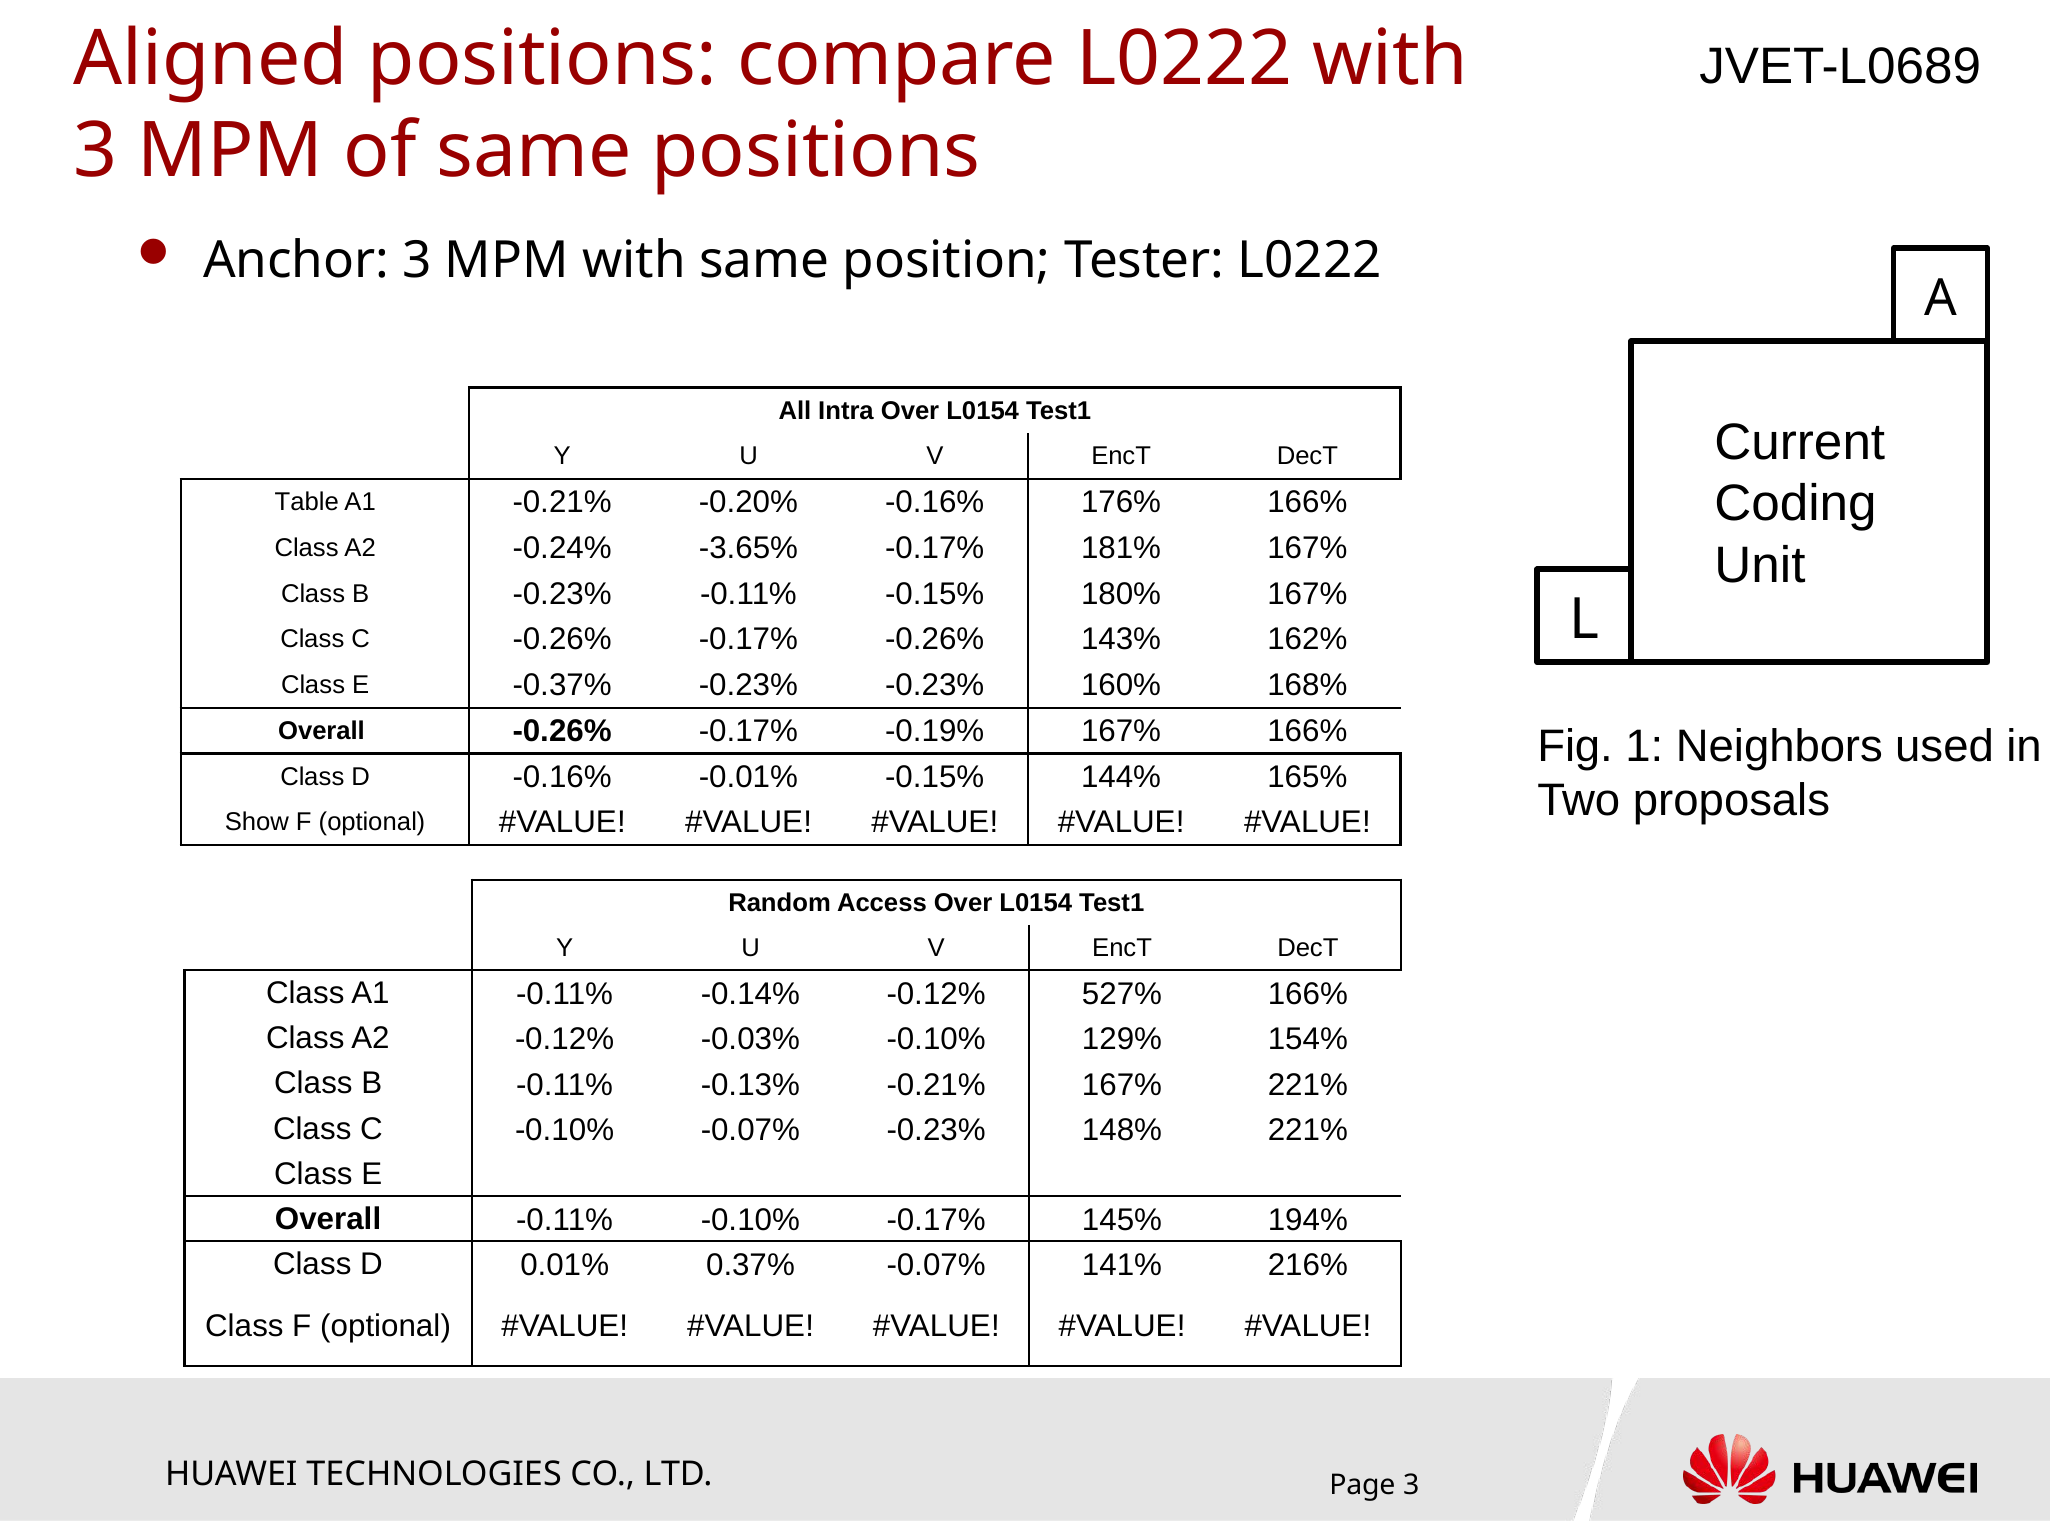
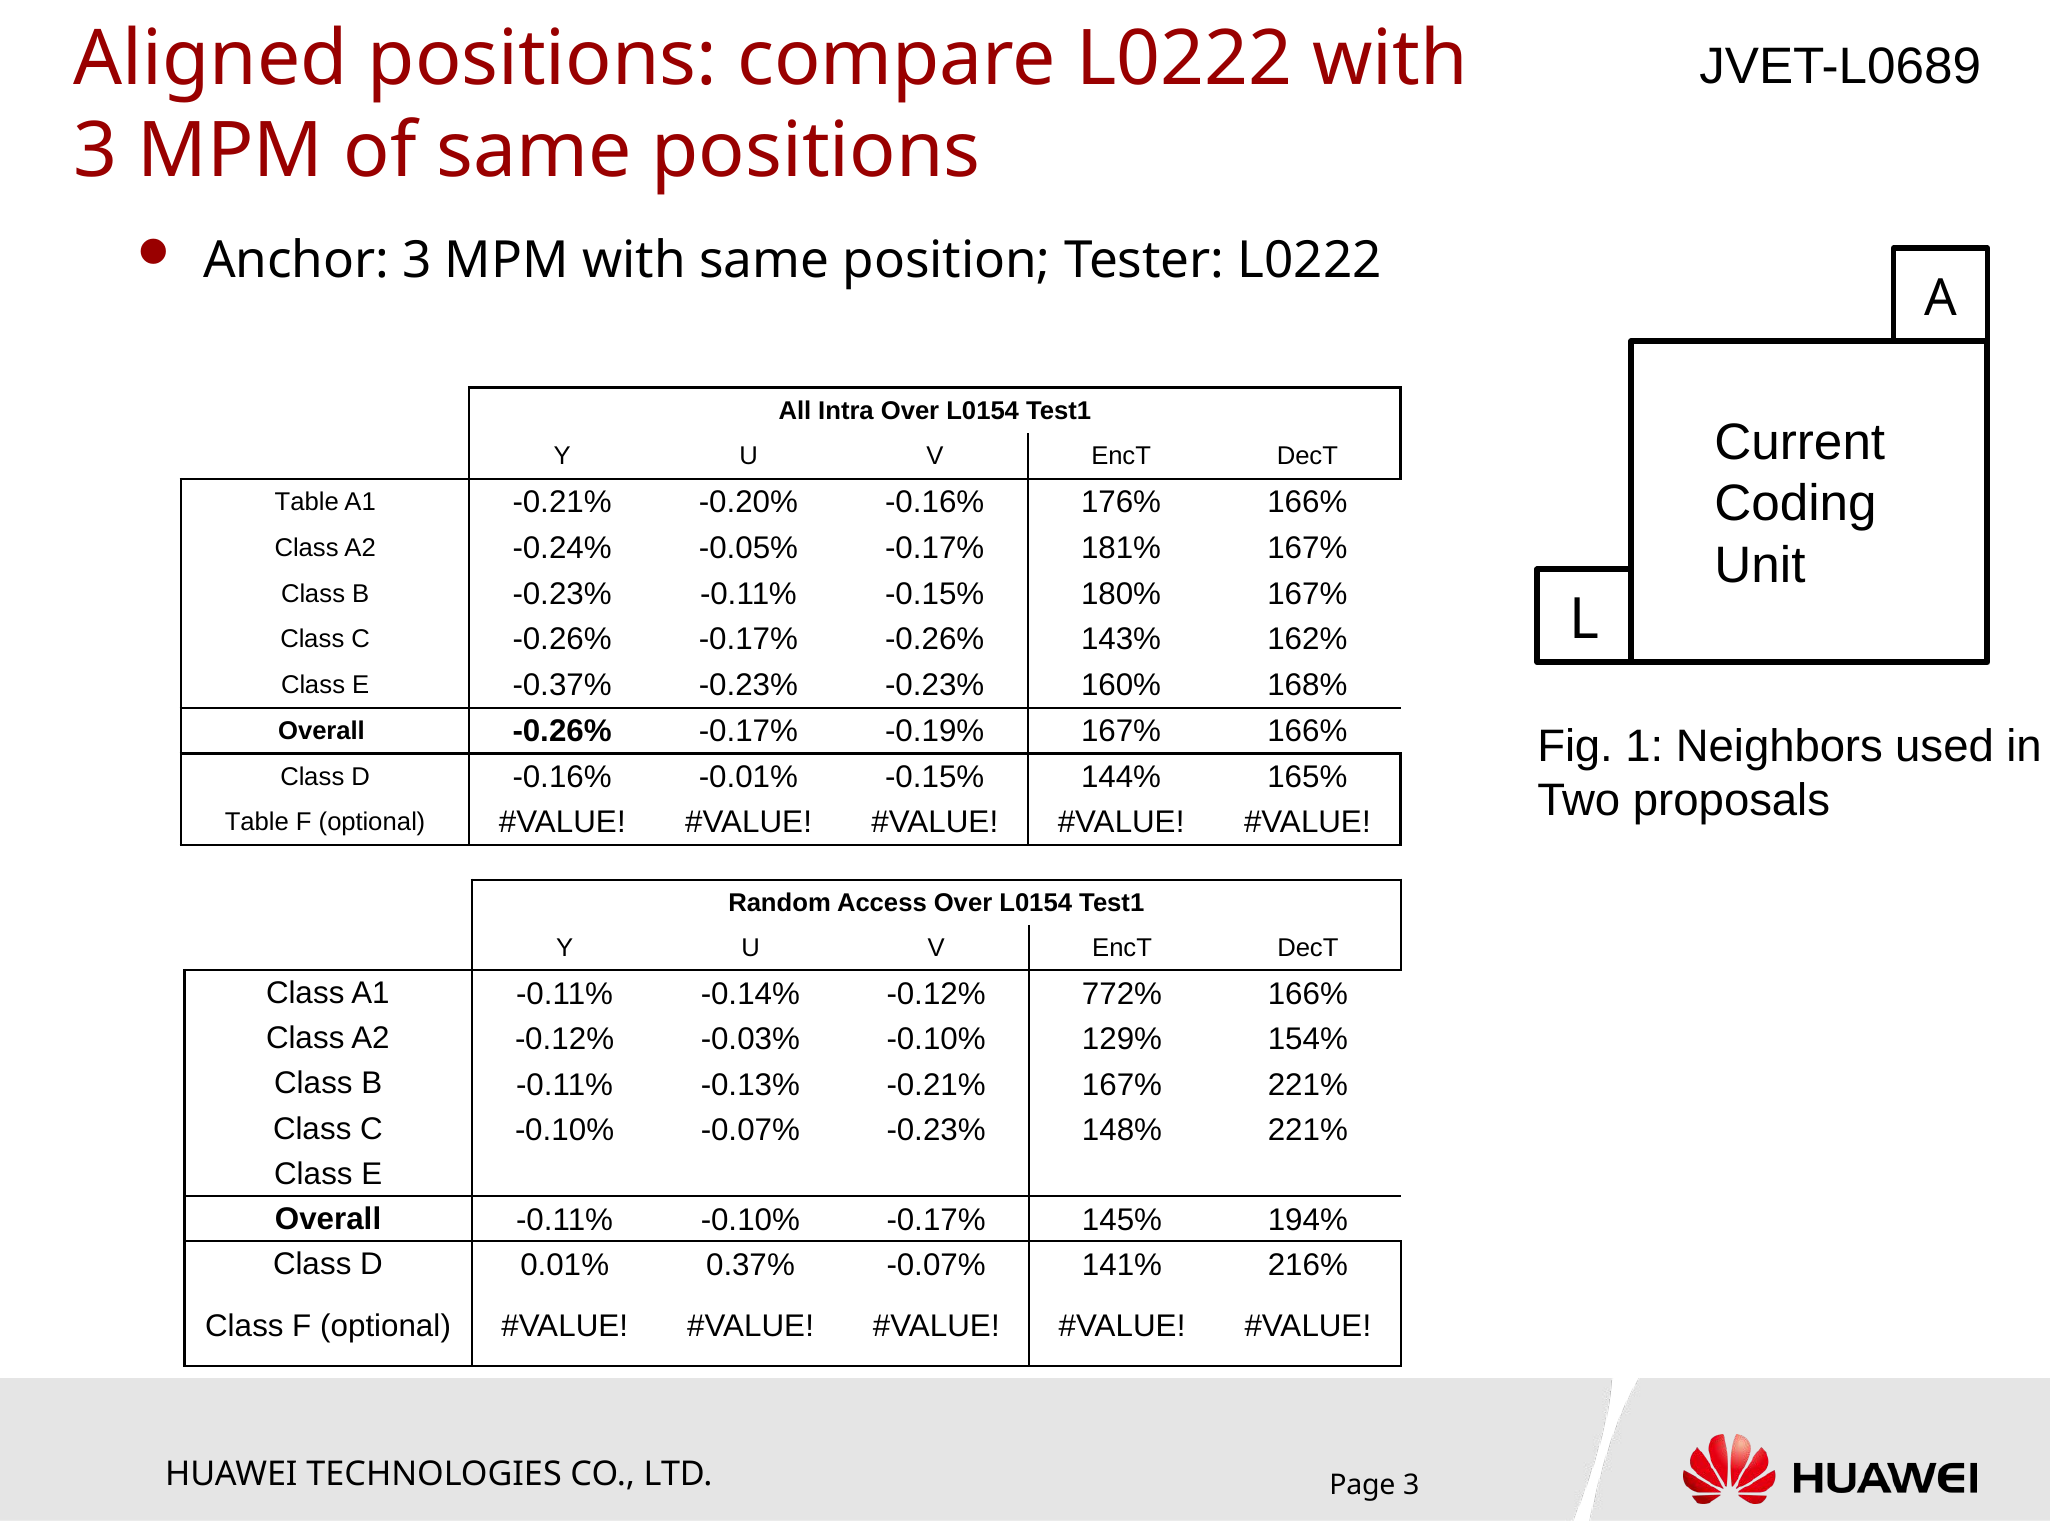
-3.65%: -3.65% -> -0.05% (748, 548)
Show: Show -> Table (257, 823)
527%: 527% -> 772% (1122, 995)
